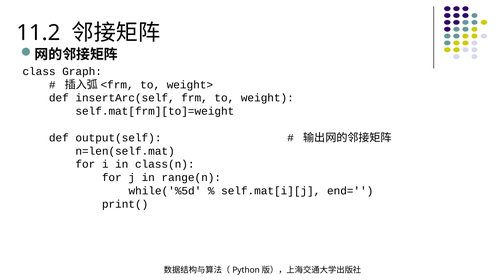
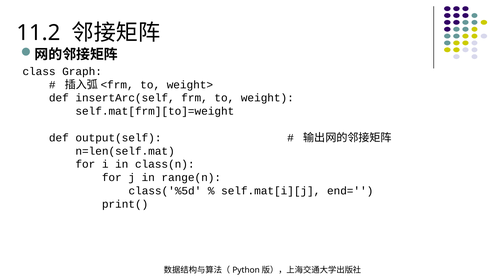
while('%5d: while('%5d -> class('%5d (165, 191)
